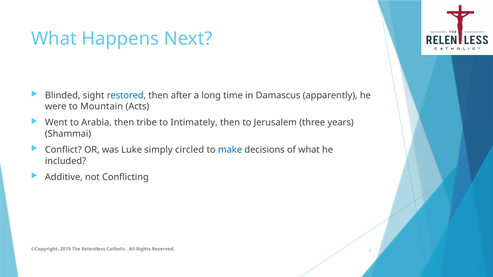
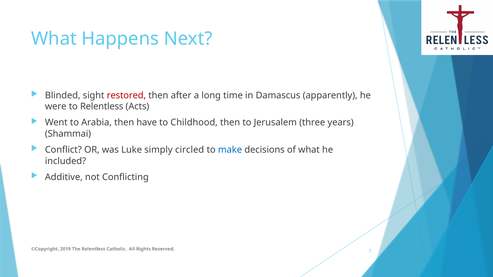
restored colour: blue -> red (126, 95)
to Mountain: Mountain -> Relentless (102, 107)
tribe: tribe -> have (147, 123)
Intimately: Intimately -> Childhood (194, 123)
